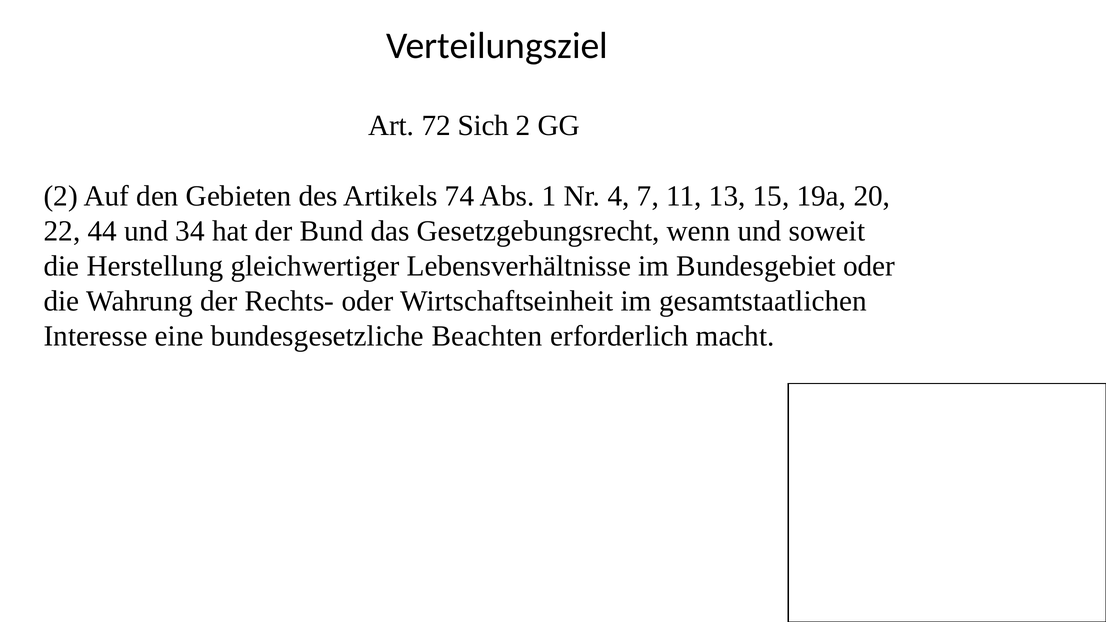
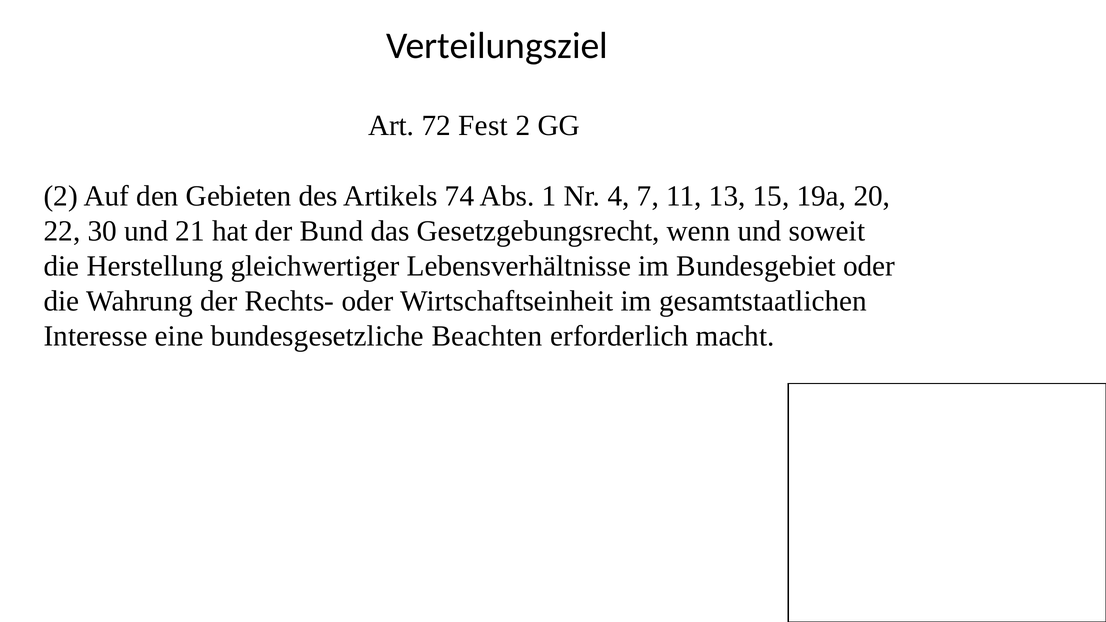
Sich: Sich -> Fest (483, 126)
44: 44 -> 30 (102, 231)
34: 34 -> 21 (190, 231)
